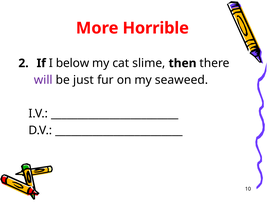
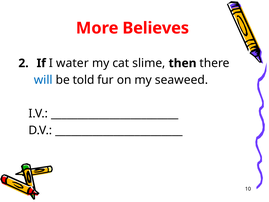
Horrible: Horrible -> Believes (156, 28)
below: below -> water (72, 63)
will colour: purple -> blue (43, 80)
just: just -> told (84, 80)
